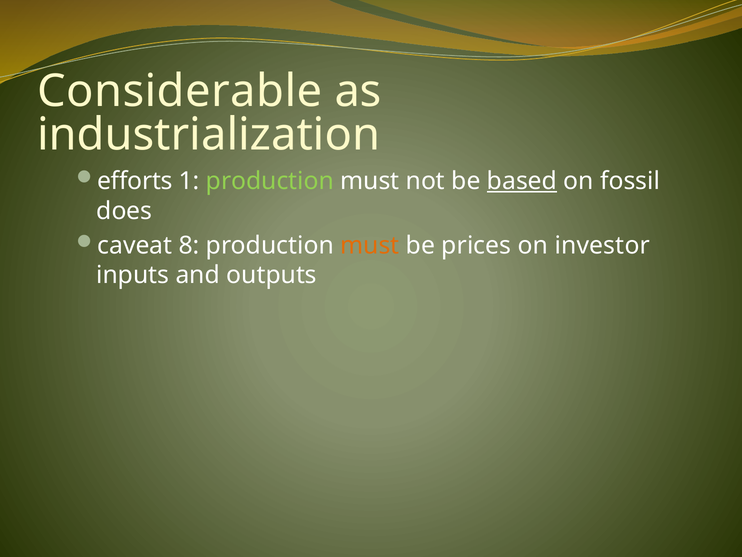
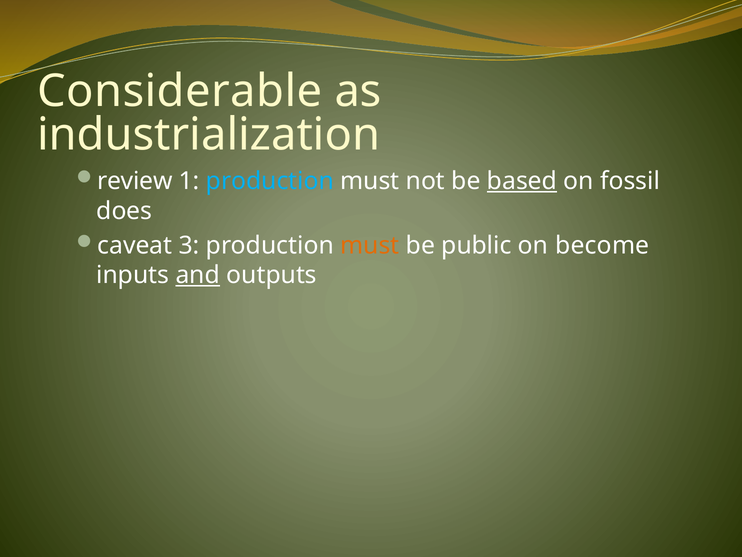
efforts: efforts -> review (135, 181)
production colour: light green -> light blue (270, 181)
8: 8 -> 3 (189, 245)
prices: prices -> public (476, 245)
investor: investor -> become (602, 245)
and underline: none -> present (198, 275)
